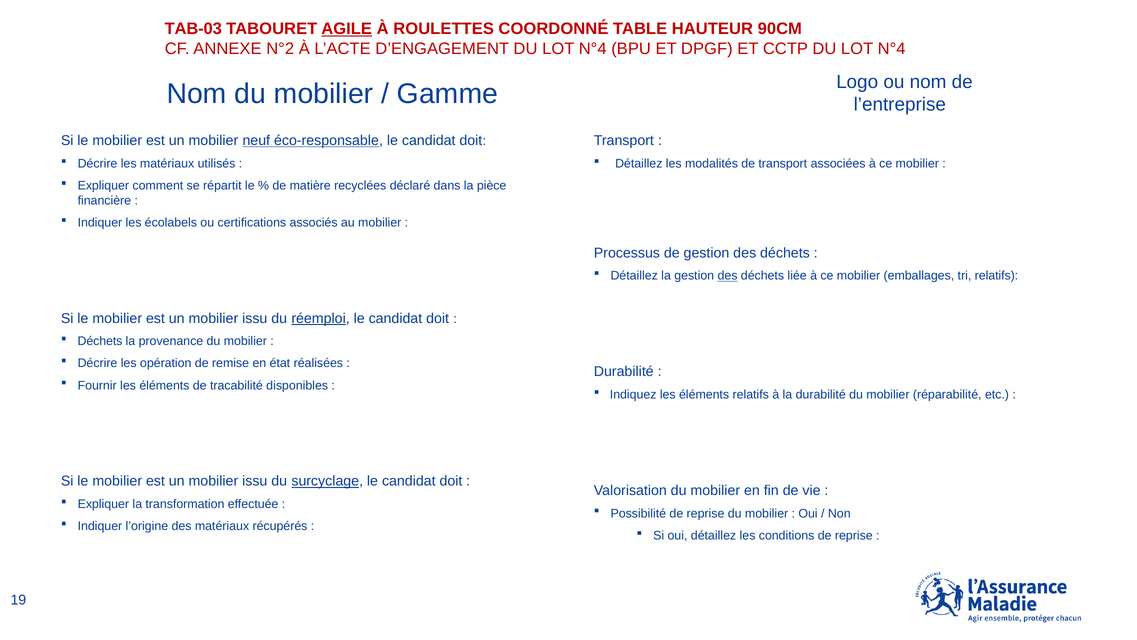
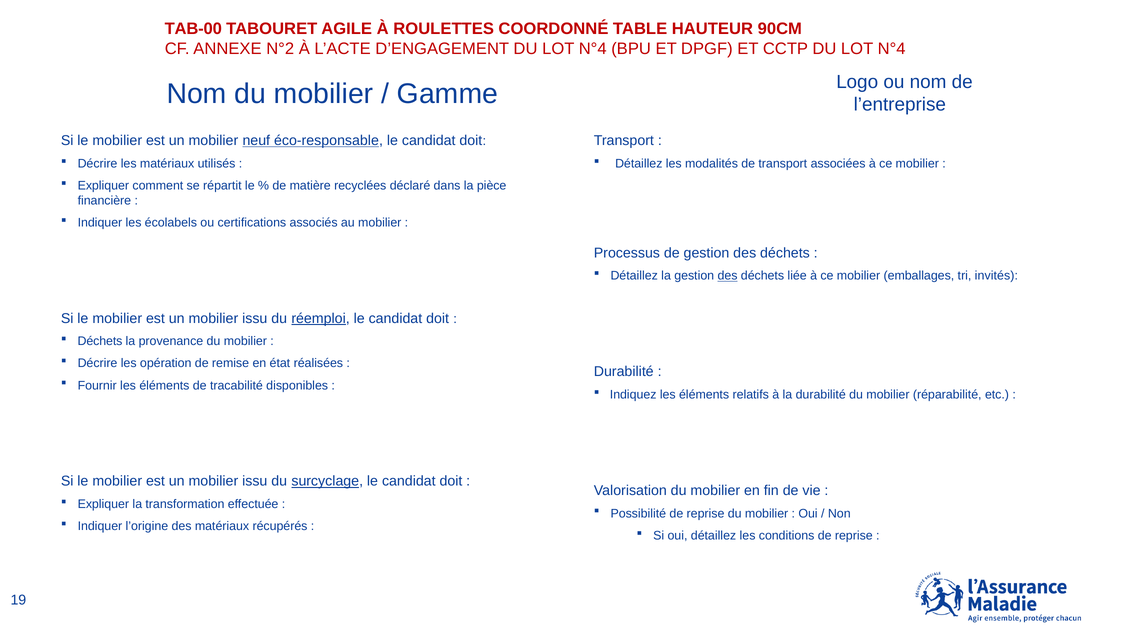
TAB-03: TAB-03 -> TAB-00 (193, 29)
AGILE underline: present -> none (347, 29)
tri relatifs: relatifs -> invités (996, 276)
